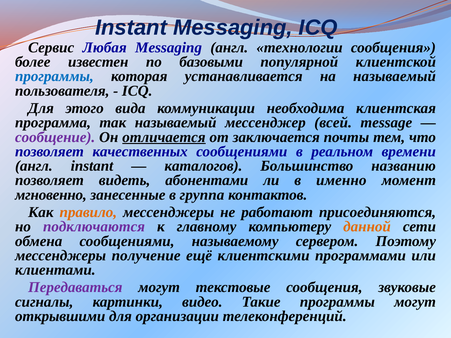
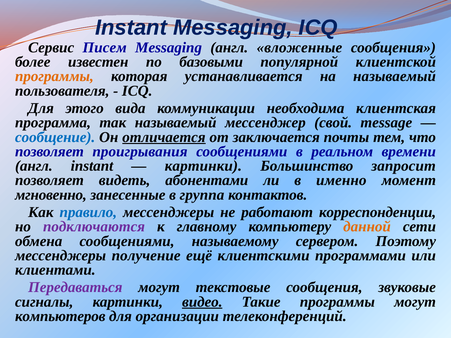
Любая: Любая -> Писем (105, 48)
технологии: технологии -> вложенные (299, 48)
программы colour: blue -> orange (54, 76)
всей: всей -> свой (333, 123)
сообщение colour: purple -> blue (55, 137)
качественных: качественных -> проигрывания (140, 152)
каталогов: каталогов -> картинки (203, 166)
названию: названию -> запросит (403, 166)
правило colour: orange -> blue (88, 212)
присоединяются: присоединяются -> корреспонденции (378, 212)
видео underline: none -> present (202, 302)
открывшими: открывшими -> компьютеров (60, 316)
